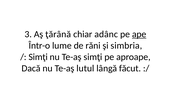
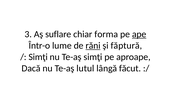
ţărână: ţărână -> suflare (58, 34)
adânc: adânc -> forma (106, 34)
răni underline: none -> present (93, 46)
simbria: simbria -> făptură (126, 46)
